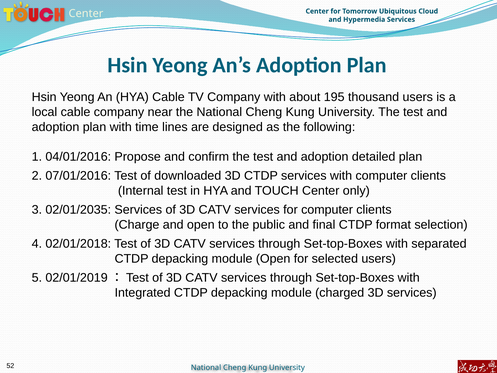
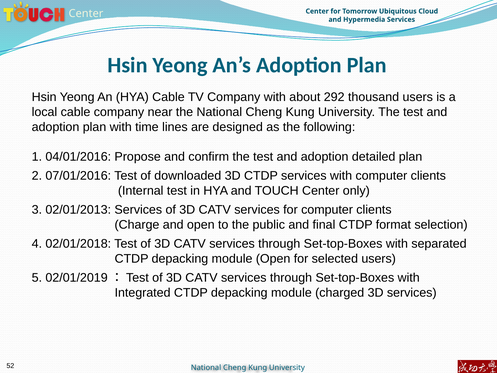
195: 195 -> 292 (334, 97)
02/01/2035: 02/01/2035 -> 02/01/2013 (78, 210)
